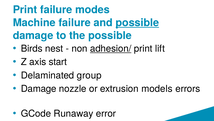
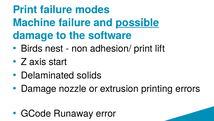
the possible: possible -> software (110, 35)
adhesion/ underline: present -> none (111, 48)
group: group -> solids (89, 75)
models: models -> printing (157, 88)
